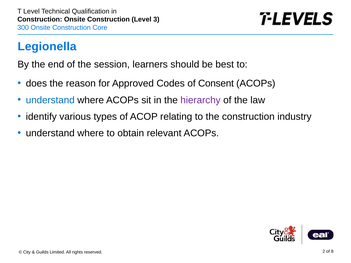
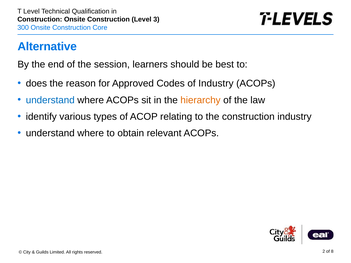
Legionella: Legionella -> Alternative (47, 47)
of Consent: Consent -> Industry (216, 84)
hierarchy colour: purple -> orange (200, 100)
